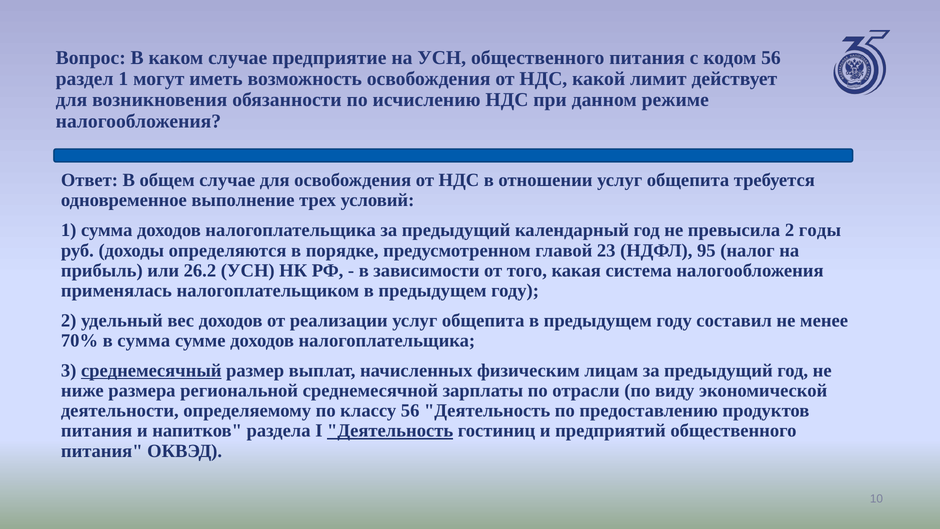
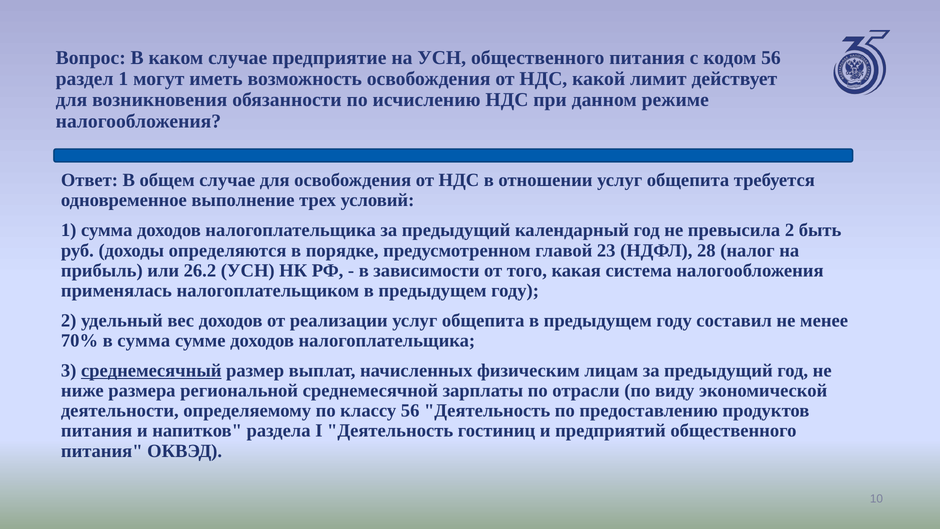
годы: годы -> быть (820, 230)
95: 95 -> 28 (706, 250)
Деятельность underline: present -> none (390, 431)
